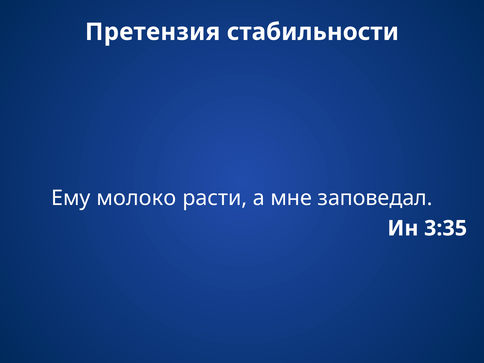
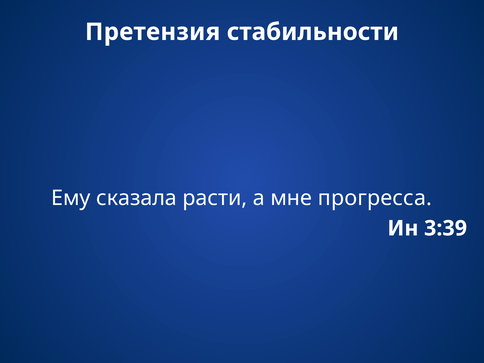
молоко: молоко -> сказала (137, 198)
заповедал: заповедал -> прогресса (375, 198)
3:35: 3:35 -> 3:39 (446, 228)
